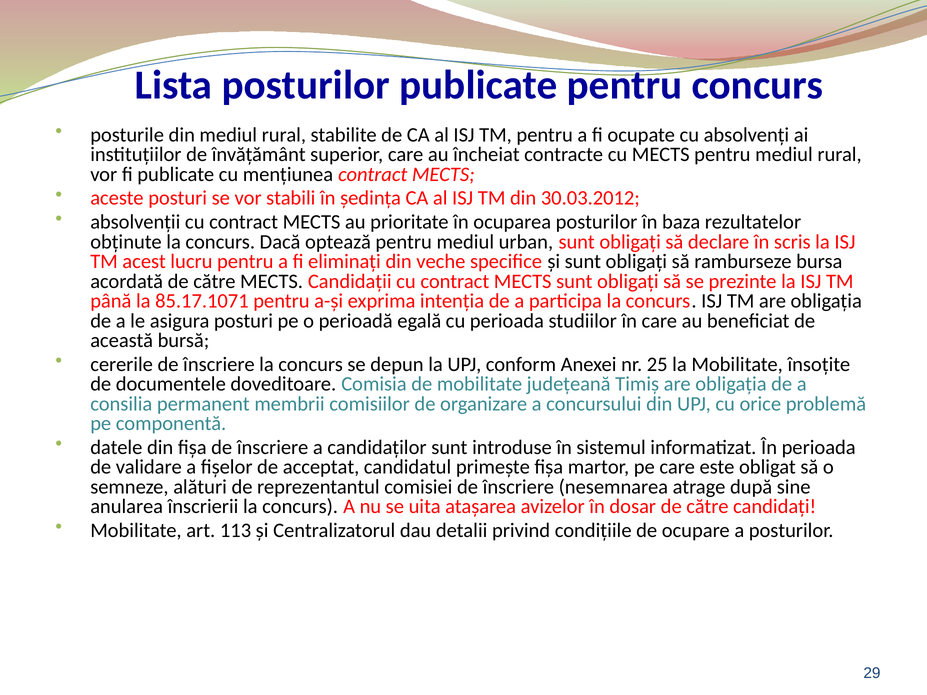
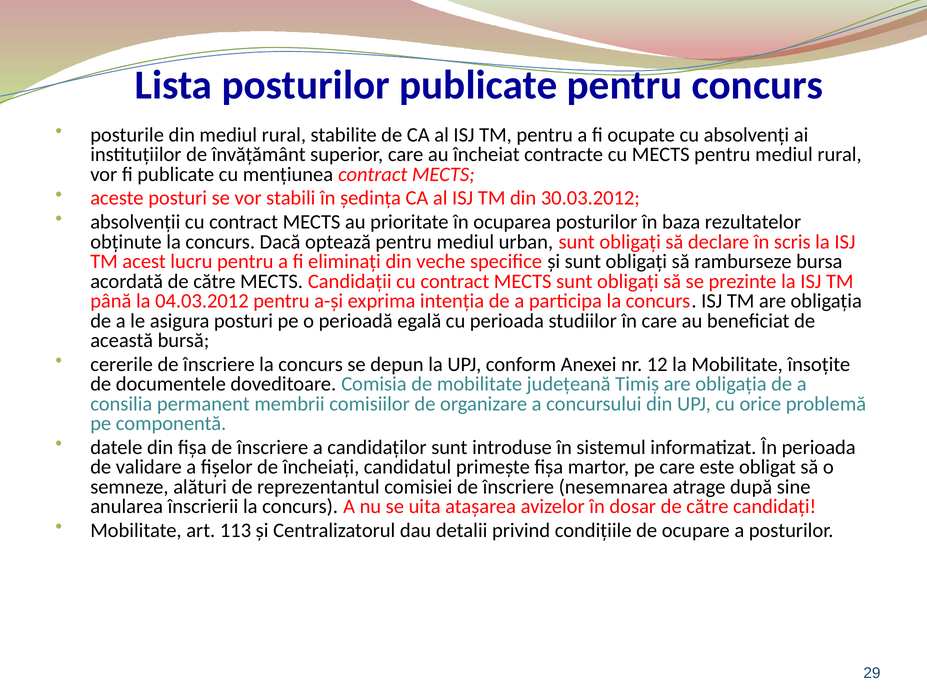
85.17.1071: 85.17.1071 -> 04.03.2012 (202, 301)
25: 25 -> 12 (657, 364)
acceptat: acceptat -> încheiaţi (321, 467)
